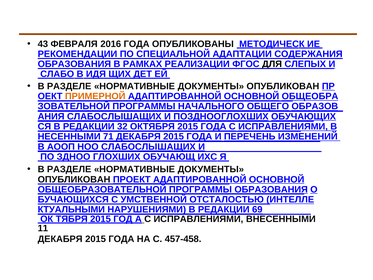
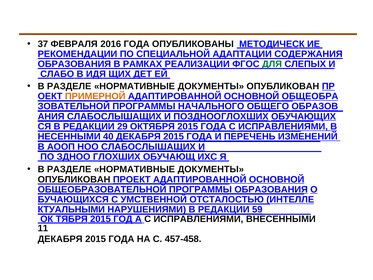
43: 43 -> 37 (43, 44)
ДЛЯ colour: black -> green (272, 64)
32: 32 -> 29 (122, 126)
71: 71 -> 40 (108, 136)
69: 69 -> 59 (257, 209)
